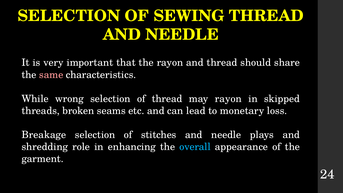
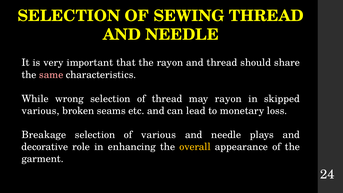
threads: threads -> various (41, 111)
of stitches: stitches -> various (159, 135)
shredding: shredding -> decorative (45, 147)
overall colour: light blue -> yellow (195, 147)
